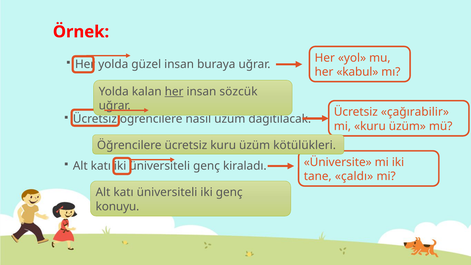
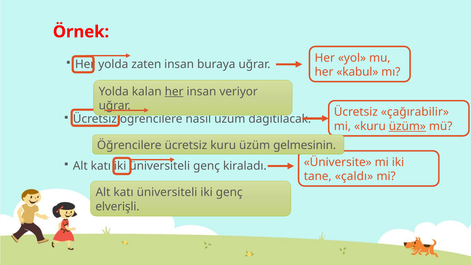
güzel: güzel -> zaten (146, 64)
sözcük: sözcük -> veriyor (239, 91)
üzüm underline: none -> present (407, 126)
kötülükleri: kötülükleri -> gelmesinin (305, 145)
konuyu: konuyu -> elverişli (117, 206)
